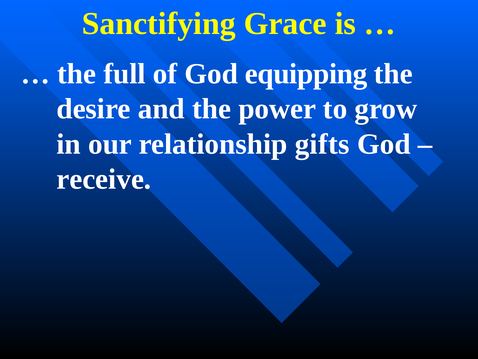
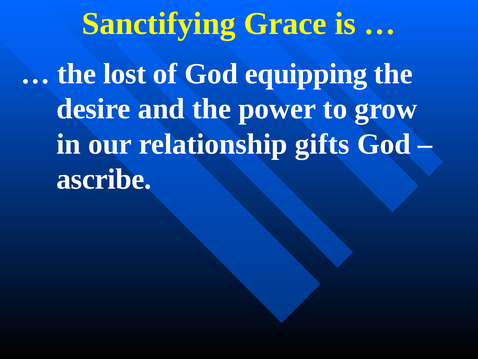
full: full -> lost (125, 74)
receive: receive -> ascribe (104, 179)
